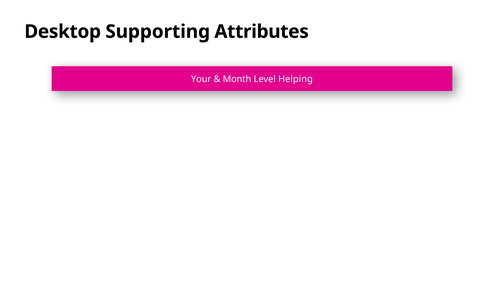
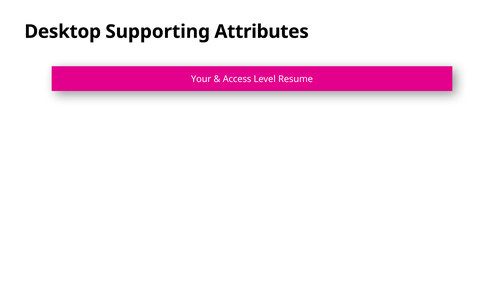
Month: Month -> Access (237, 79)
Helping: Helping -> Resume (296, 79)
